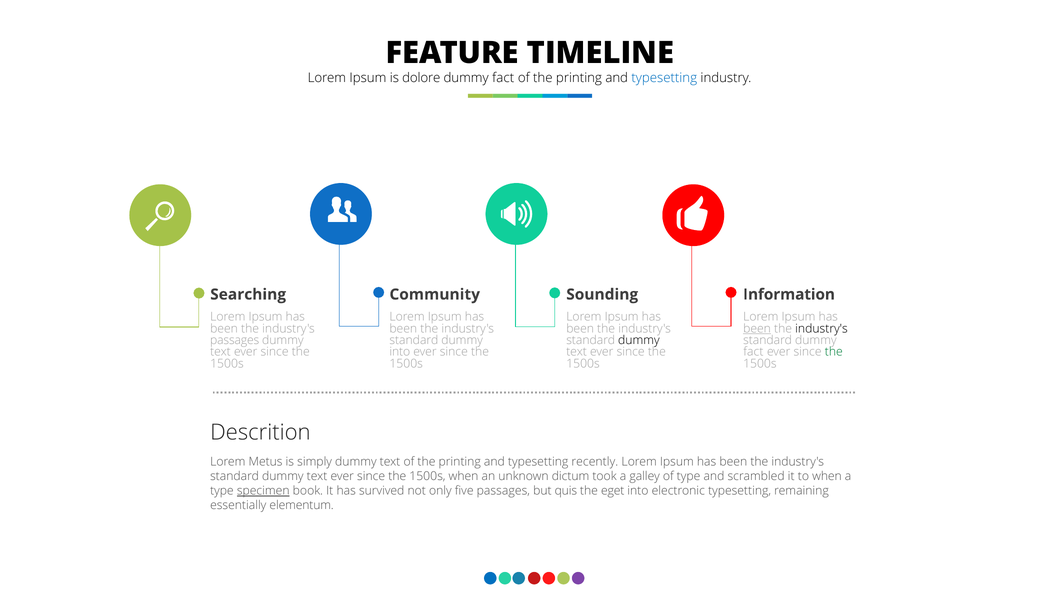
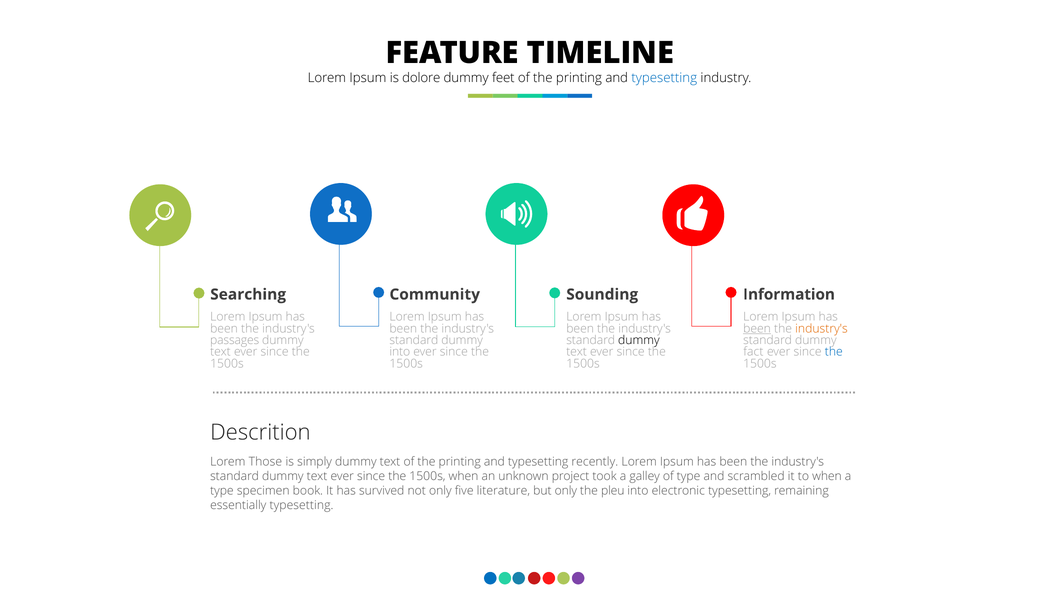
fact: fact -> feet (503, 78)
industry's colour: black -> orange (821, 329)
the colour: green -> blue (834, 352)
Metus: Metus -> Those (265, 462)
dictum: dictum -> project (571, 476)
specimen underline: present -> none (263, 491)
five passages: passages -> literature (503, 491)
but quis: quis -> only (566, 491)
eget: eget -> pleu (613, 491)
essentially elementum: elementum -> typesetting (302, 506)
